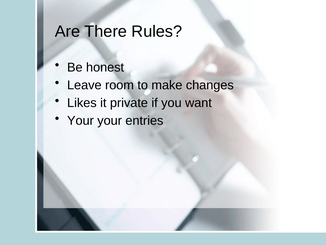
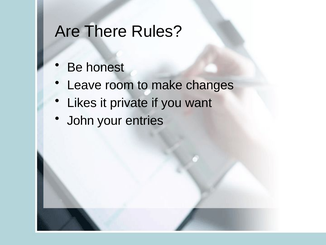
Your: Your -> John (81, 120)
